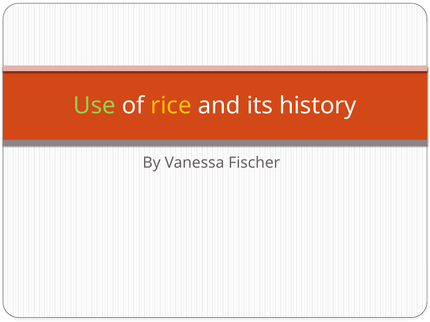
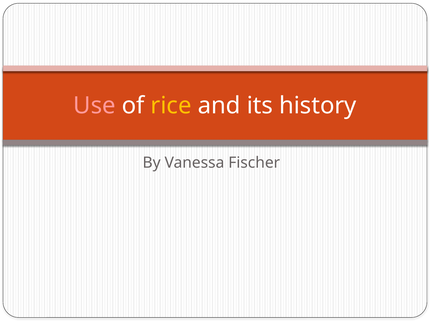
Use colour: light green -> pink (94, 106)
